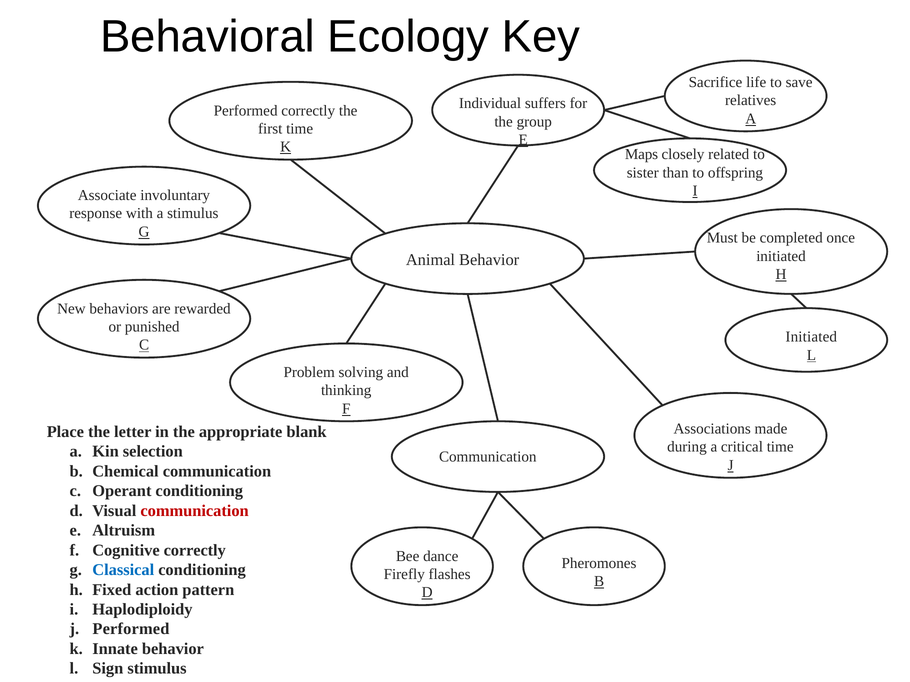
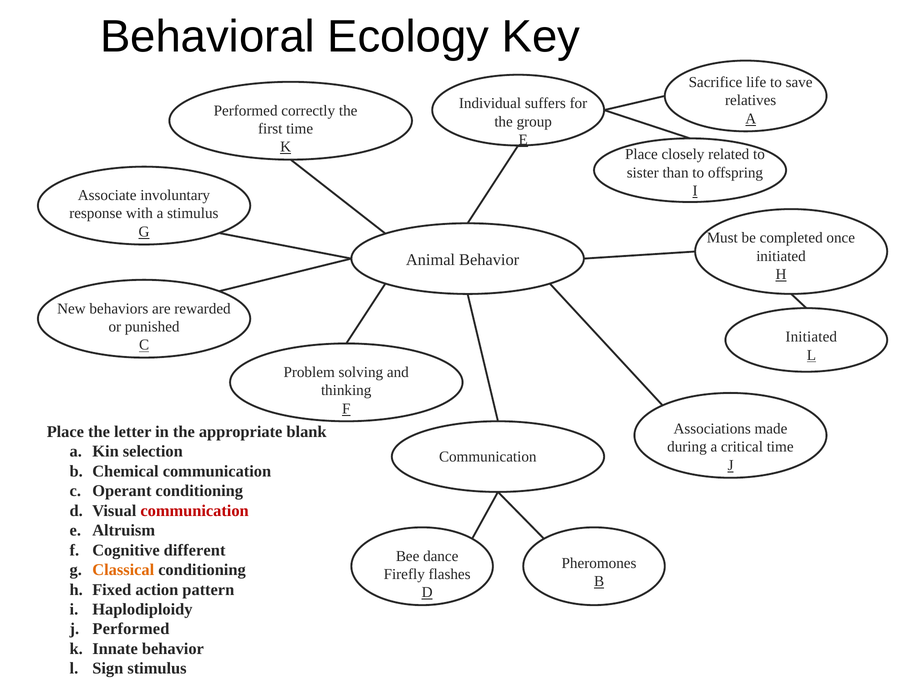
Maps: Maps -> Place (641, 155)
Cognitive correctly: correctly -> different (195, 551)
Classical colour: blue -> orange (123, 570)
